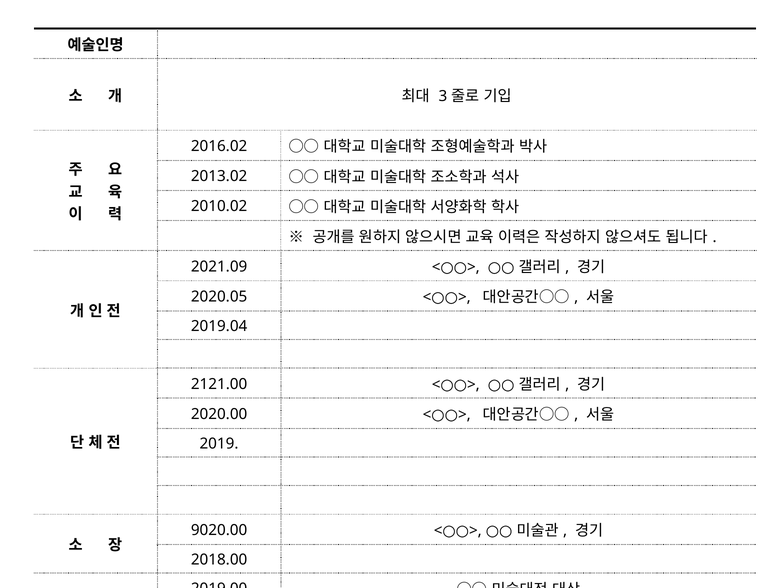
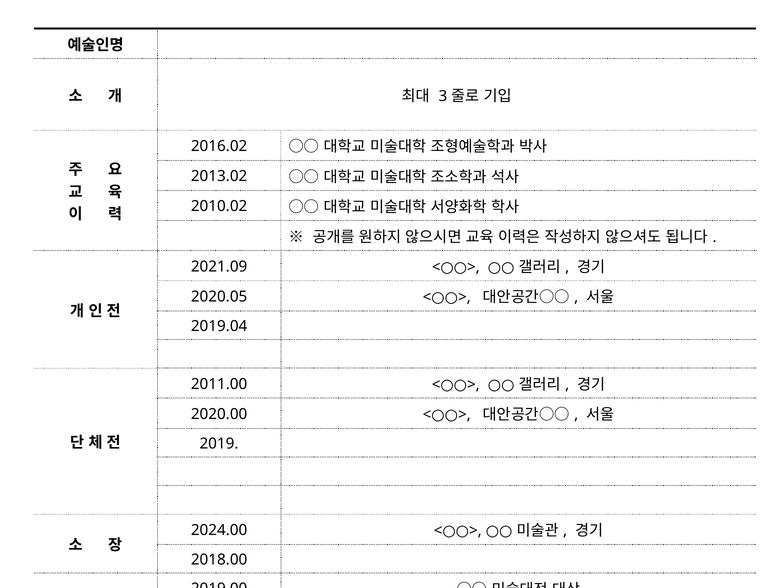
2121.00: 2121.00 -> 2011.00 (219, 384)
9020.00: 9020.00 -> 2024.00 (219, 530)
